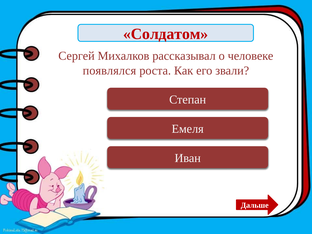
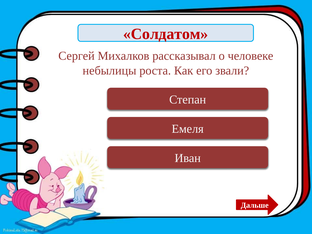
появлялся: появлялся -> небылицы (109, 71)
